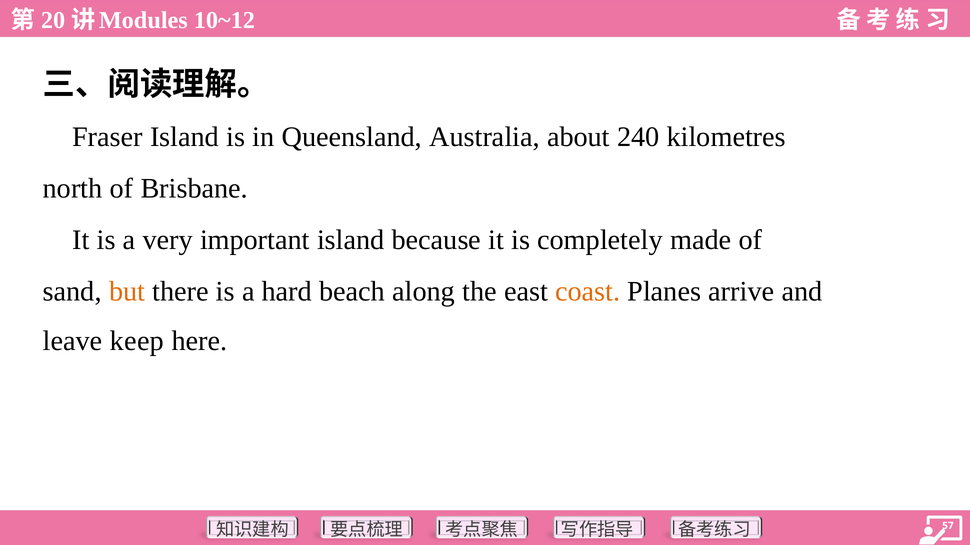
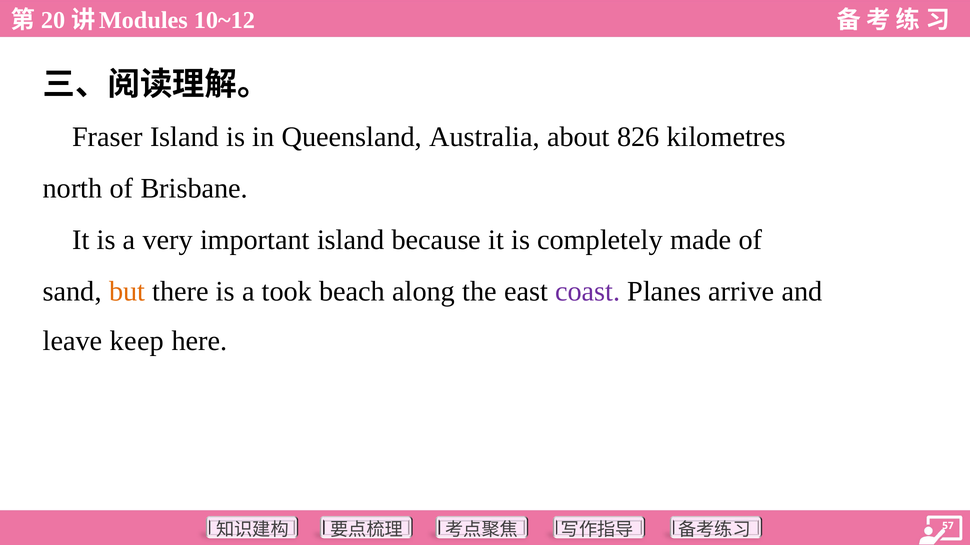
240: 240 -> 826 (638, 137)
hard: hard -> took (287, 292)
coast colour: orange -> purple (588, 292)
